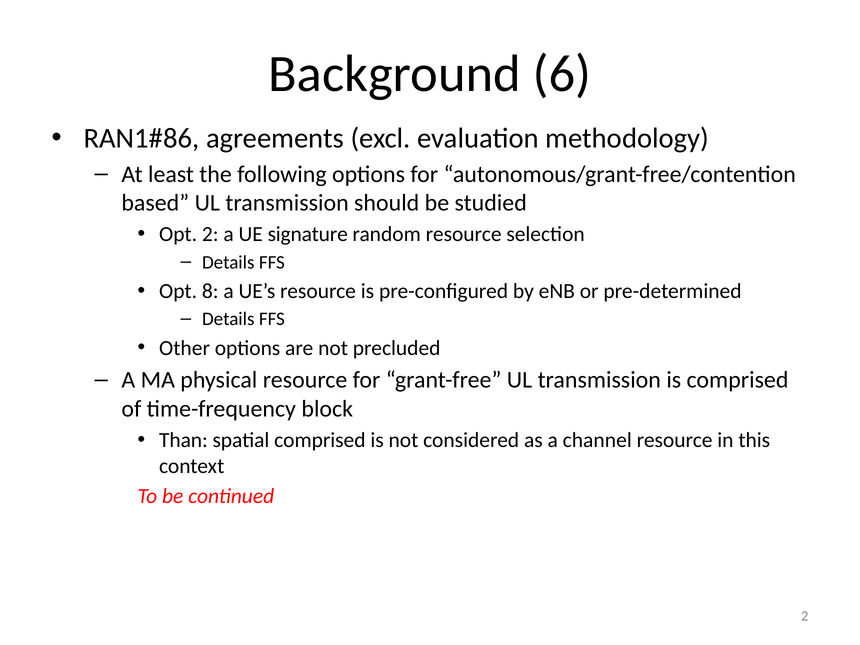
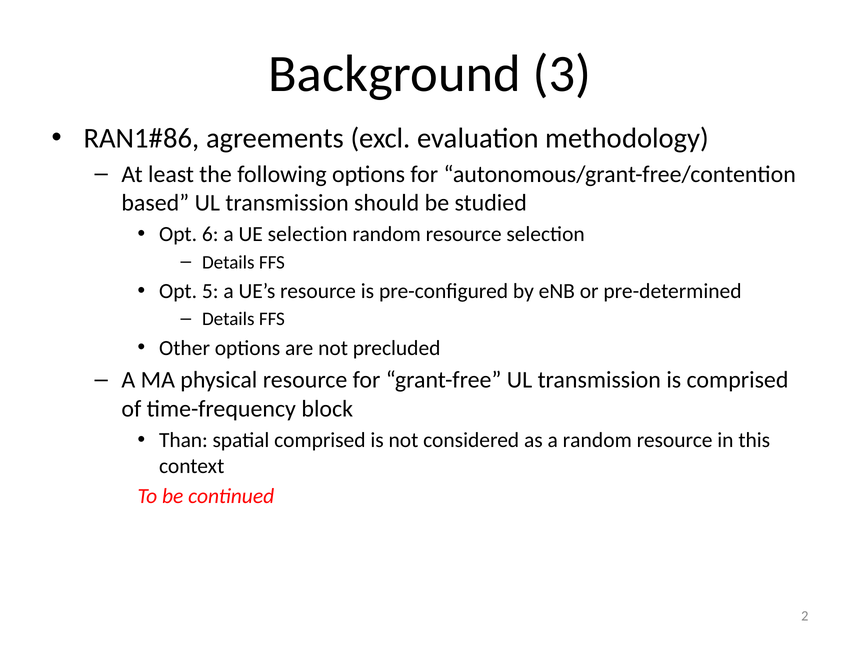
6: 6 -> 3 (562, 74)
Opt 2: 2 -> 6 (210, 234)
UE signature: signature -> selection (308, 234)
8: 8 -> 5 (210, 291)
a channel: channel -> random (597, 440)
